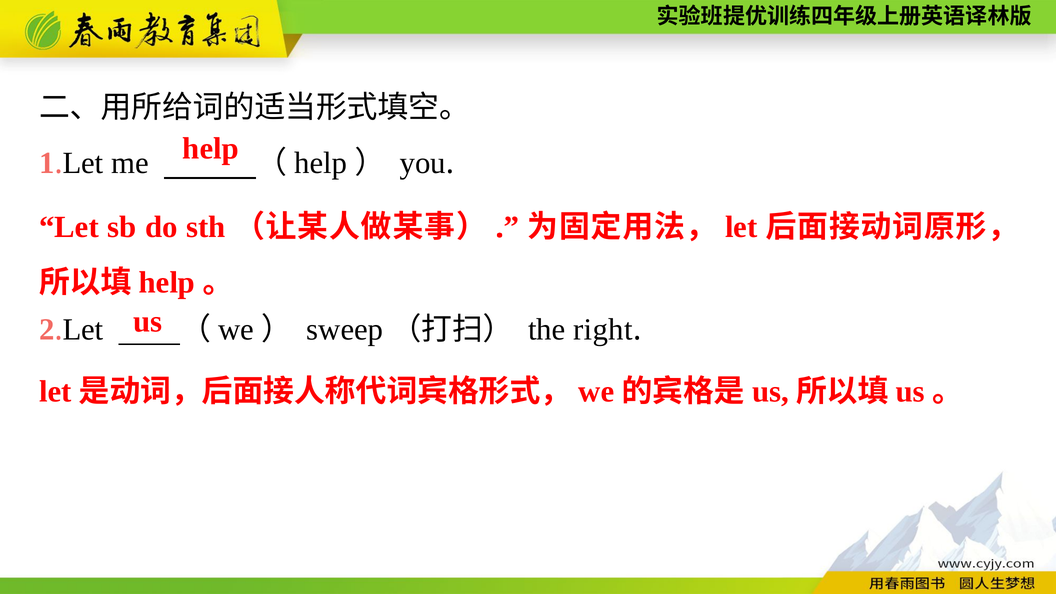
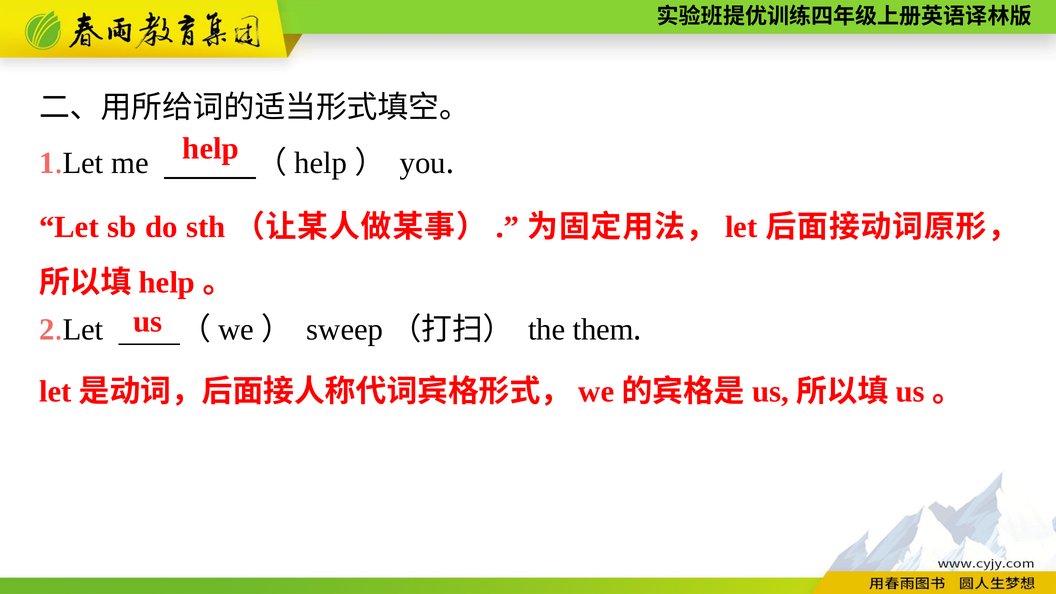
right: right -> them (603, 330)
